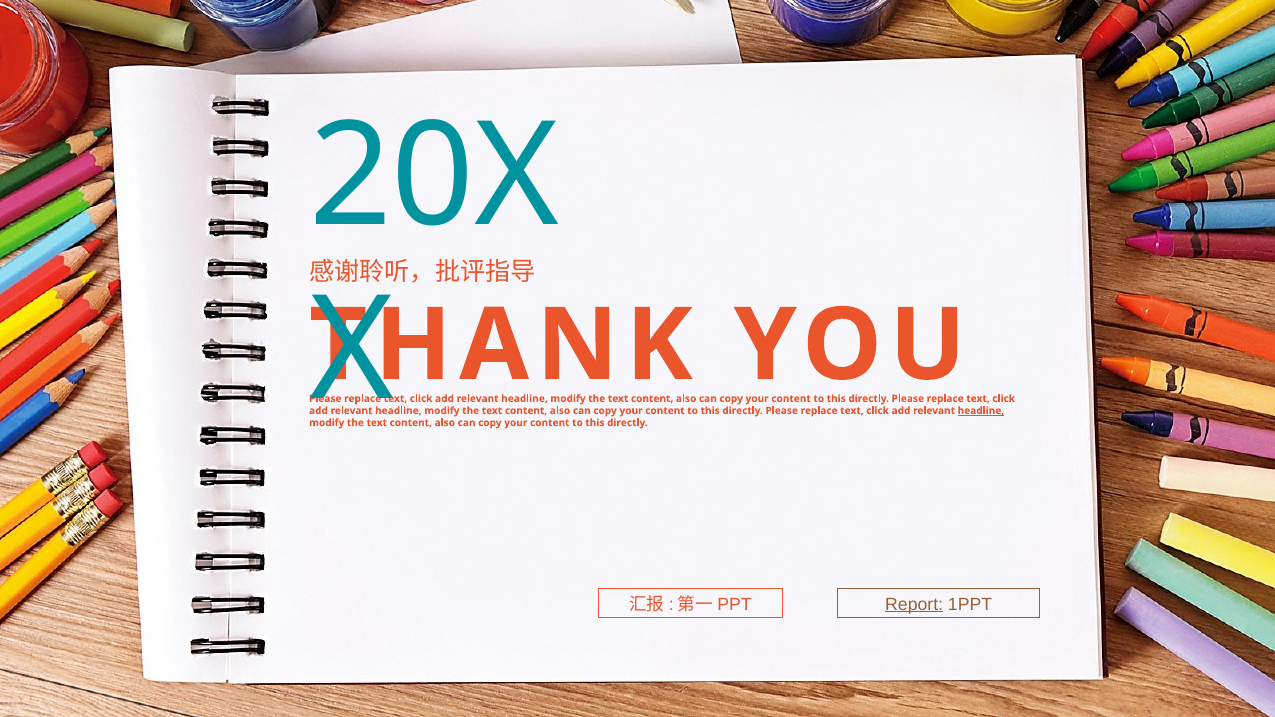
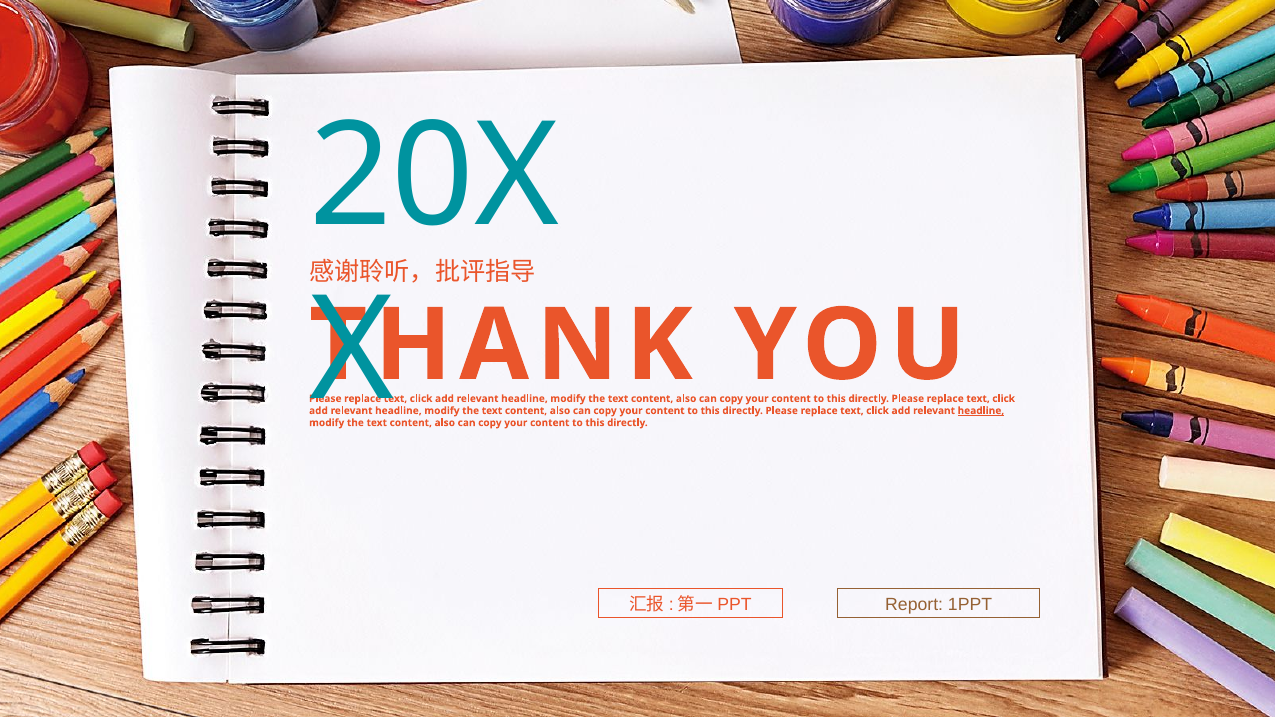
Report underline: present -> none (914, 604)
